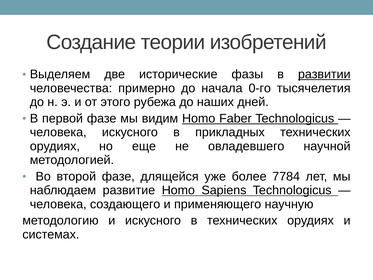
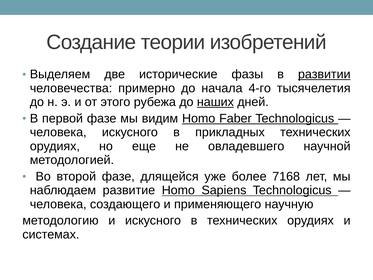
0-го: 0-го -> 4-го (260, 88)
наших underline: none -> present (215, 102)
7784: 7784 -> 7168 (286, 176)
